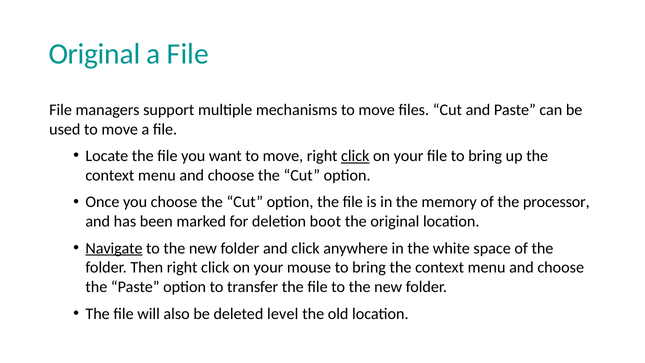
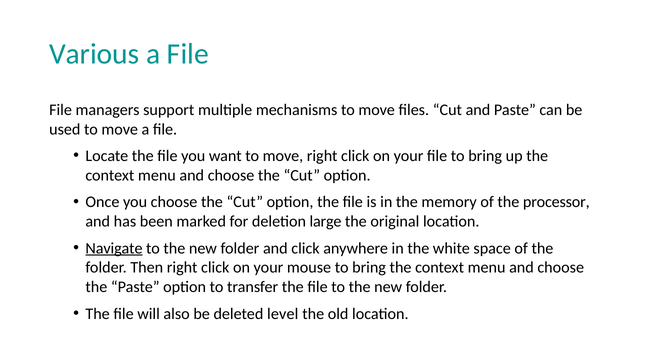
Original: Original -> Various (94, 54)
click underline: present -> none (355, 156)
boot: boot -> large (326, 221)
